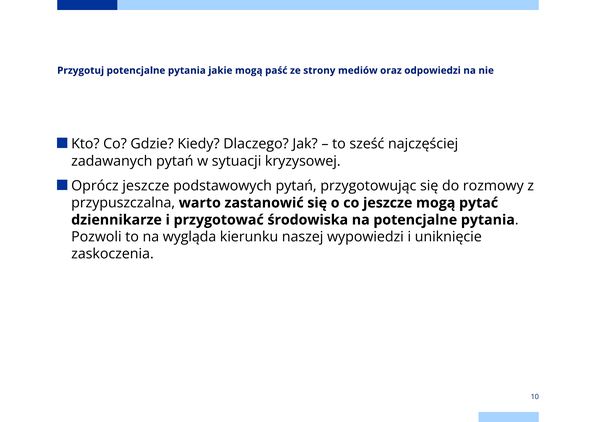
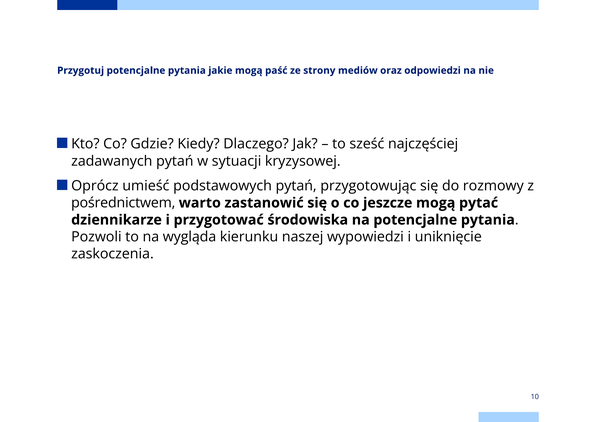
Oprócz jeszcze: jeszcze -> umieść (146, 186)
przypuszczalna: przypuszczalna -> pośrednictwem (123, 203)
